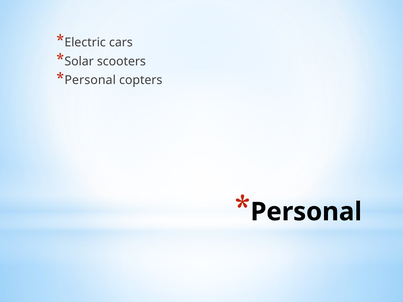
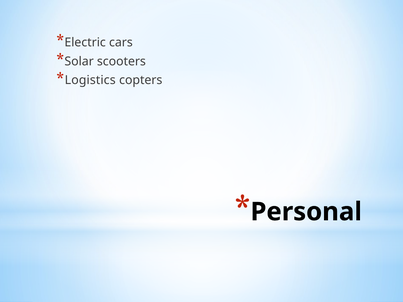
Personal: Personal -> Logistics (90, 80)
